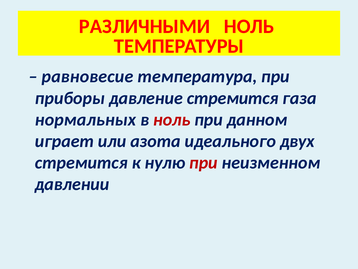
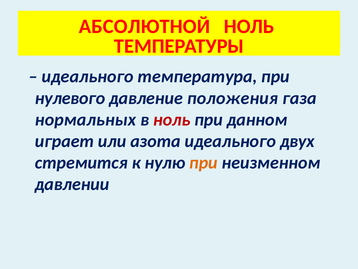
РАЗЛИЧНЫМИ: РАЗЛИЧНЫМИ -> АБСОЛЮТНОЙ (145, 26)
равновесие: равновесие -> идеального (88, 76)
приборы: приборы -> нулевого (70, 98)
давление стремится: стремится -> положения (233, 98)
при colour: red -> orange (203, 162)
